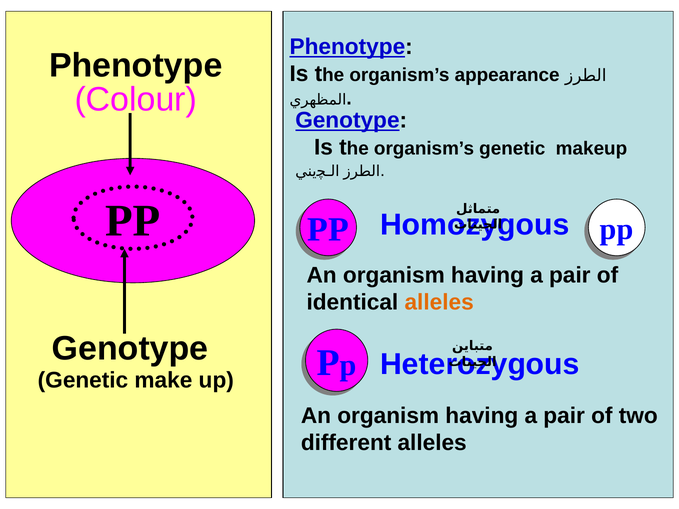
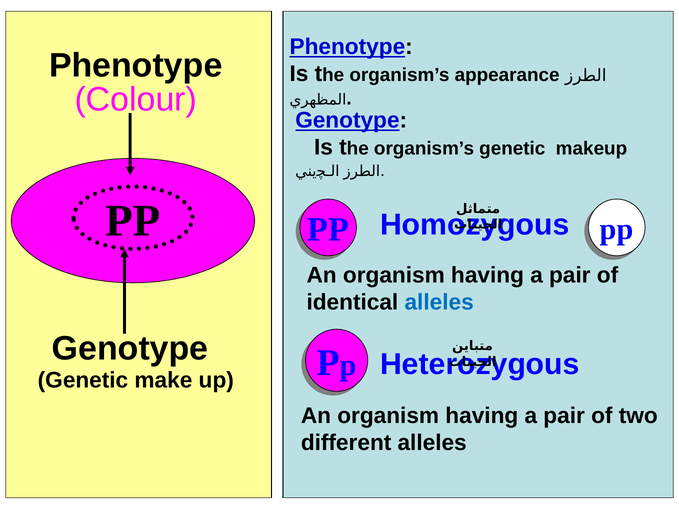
alleles colour: orange -> blue (439, 303)
